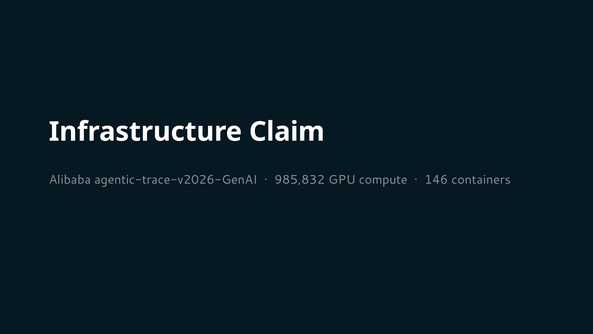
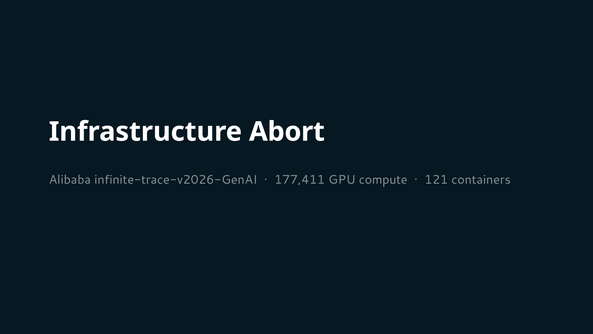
Claim: Claim -> Abort (287, 132)
agentic-trace-v2026-GenAI: agentic-trace-v2026-GenAI -> infinite-trace-v2026-GenAI (176, 179)
985,832: 985,832 -> 177,411 (300, 179)
146: 146 -> 121 (436, 179)
